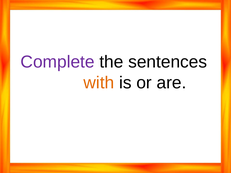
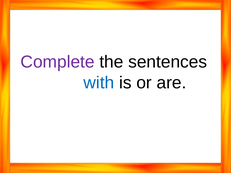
with colour: orange -> blue (99, 83)
